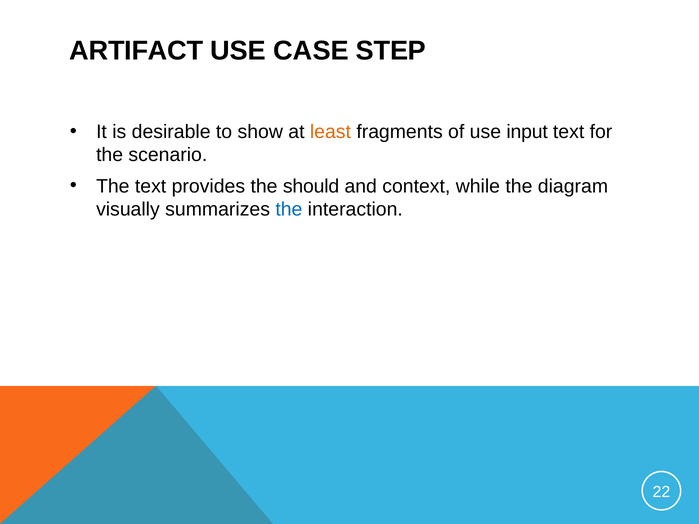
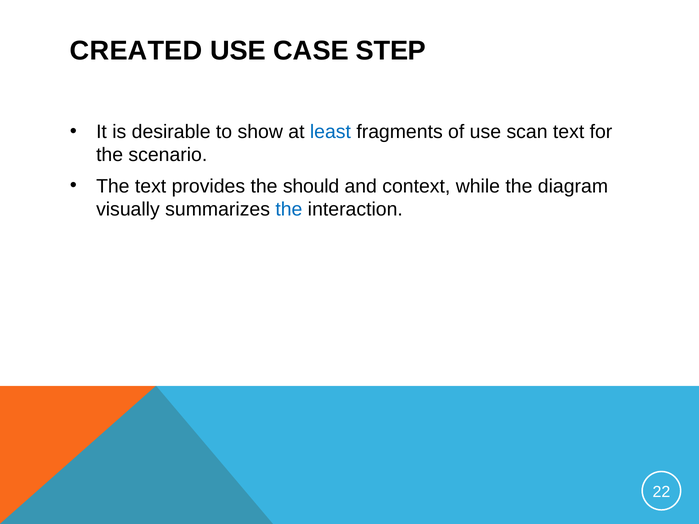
ARTIFACT: ARTIFACT -> CREATED (136, 51)
least colour: orange -> blue (330, 132)
input: input -> scan (527, 132)
